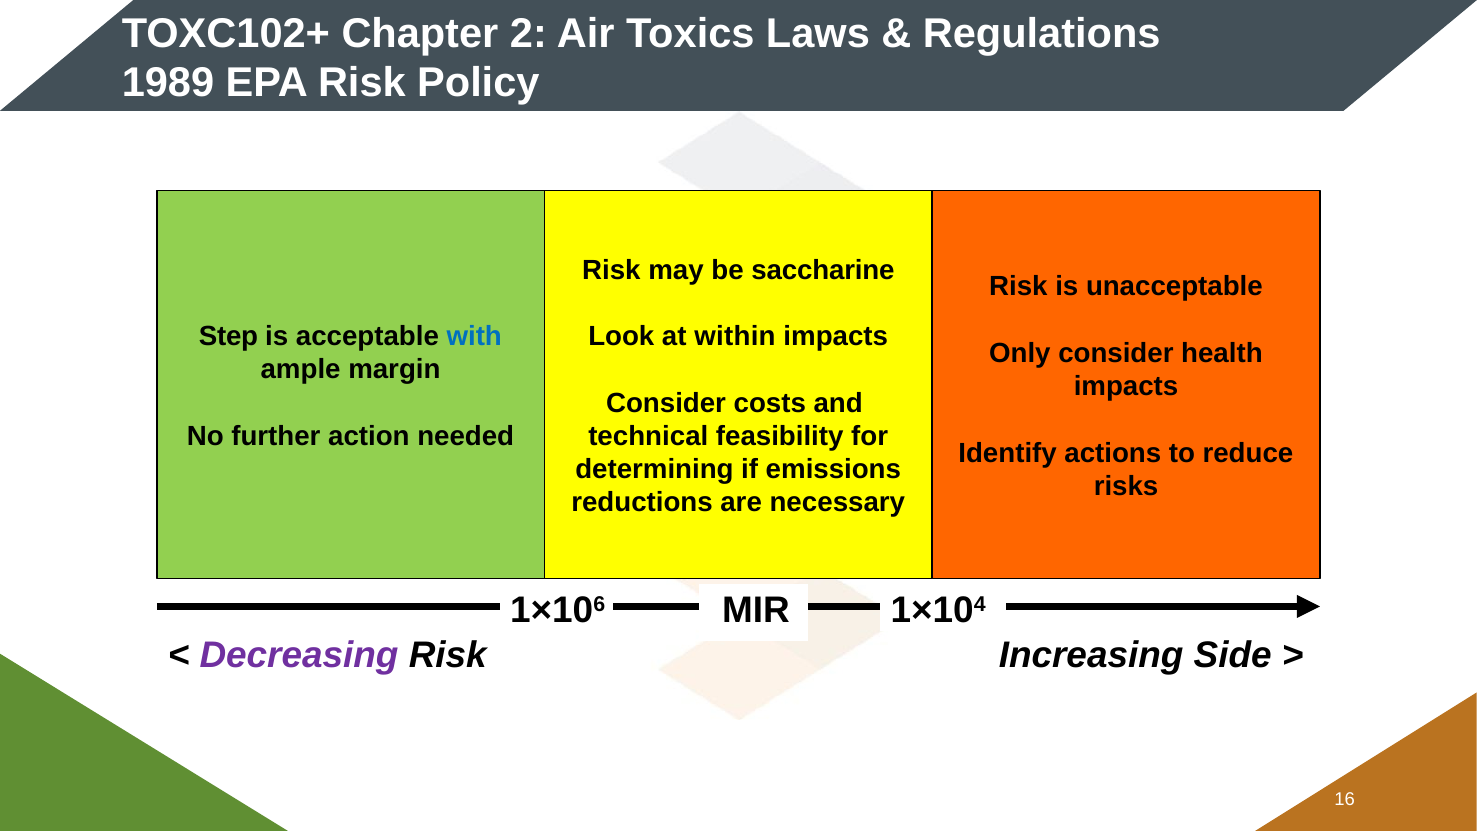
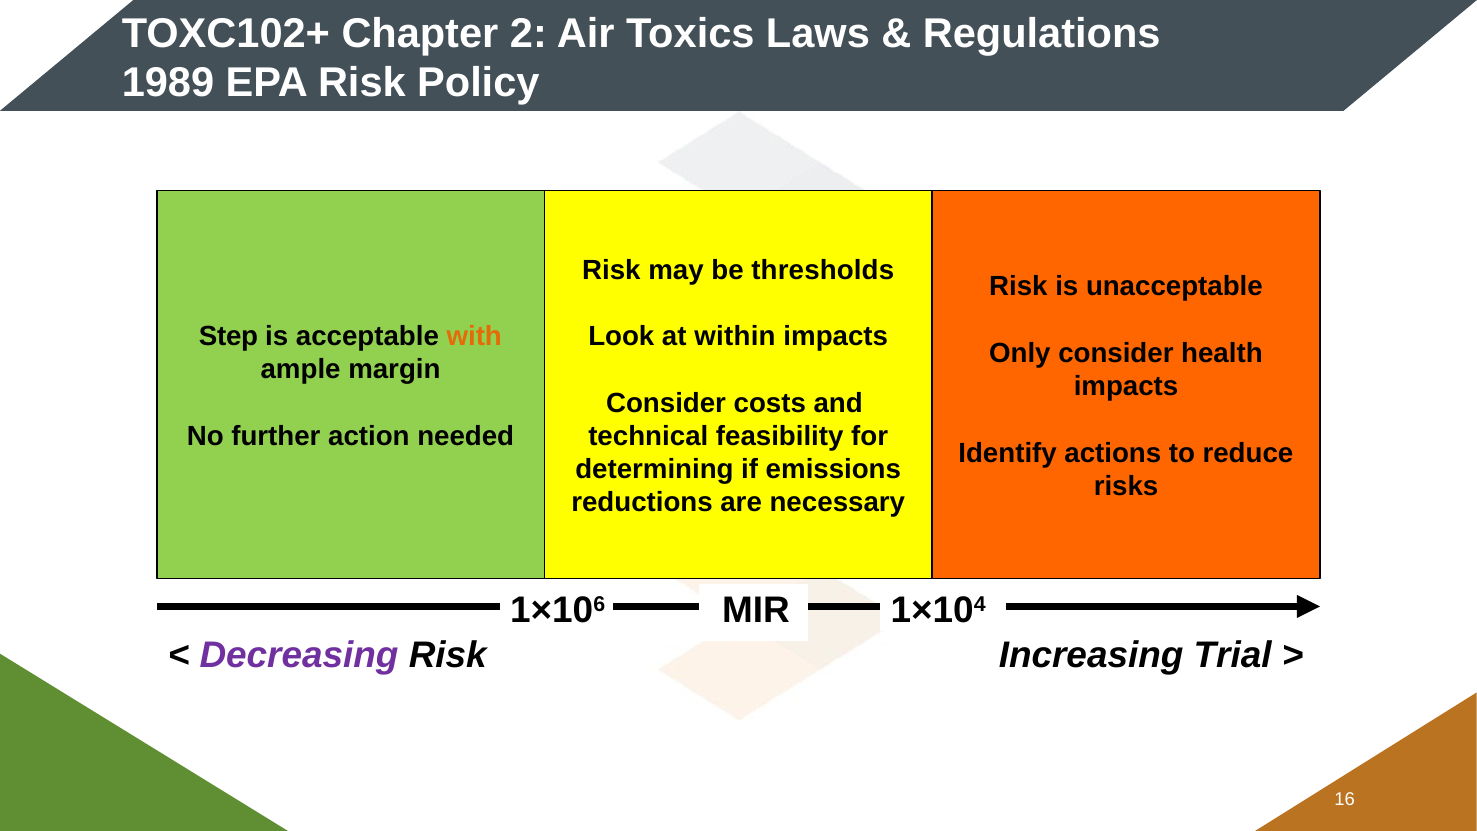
saccharine: saccharine -> thresholds (823, 270)
with colour: blue -> orange (474, 336)
Side: Side -> Trial (1233, 655)
